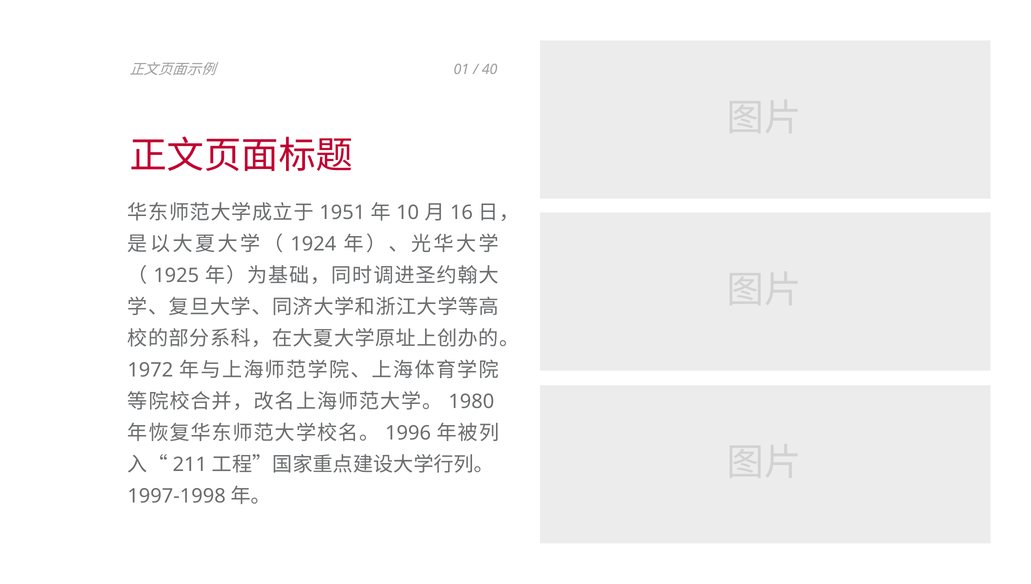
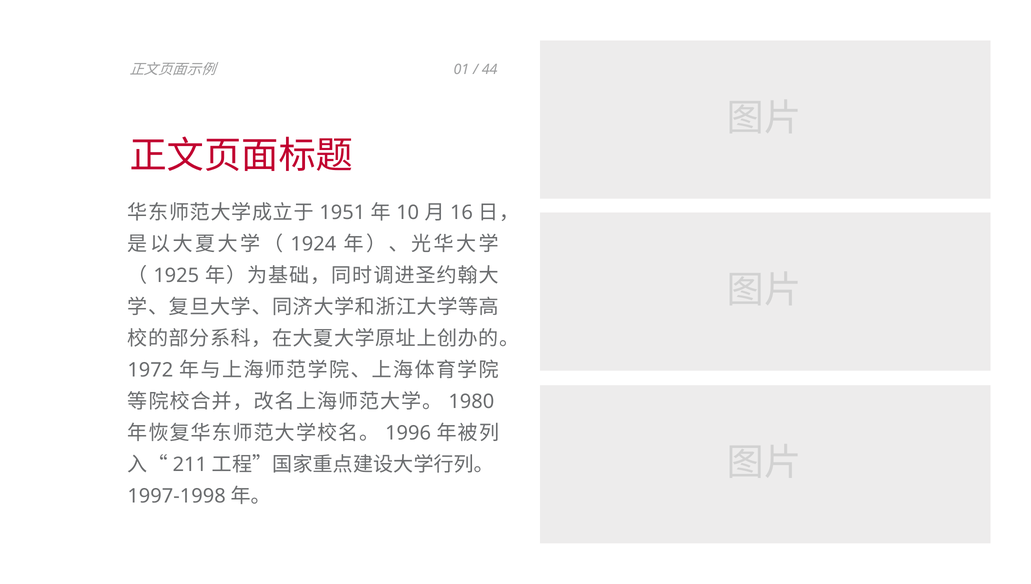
40: 40 -> 44 (490, 70)
